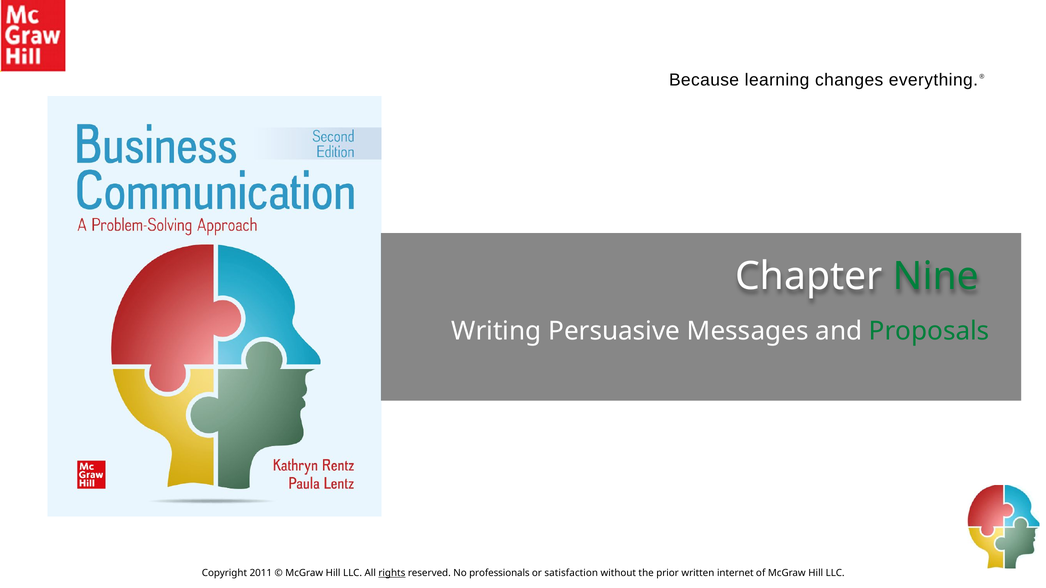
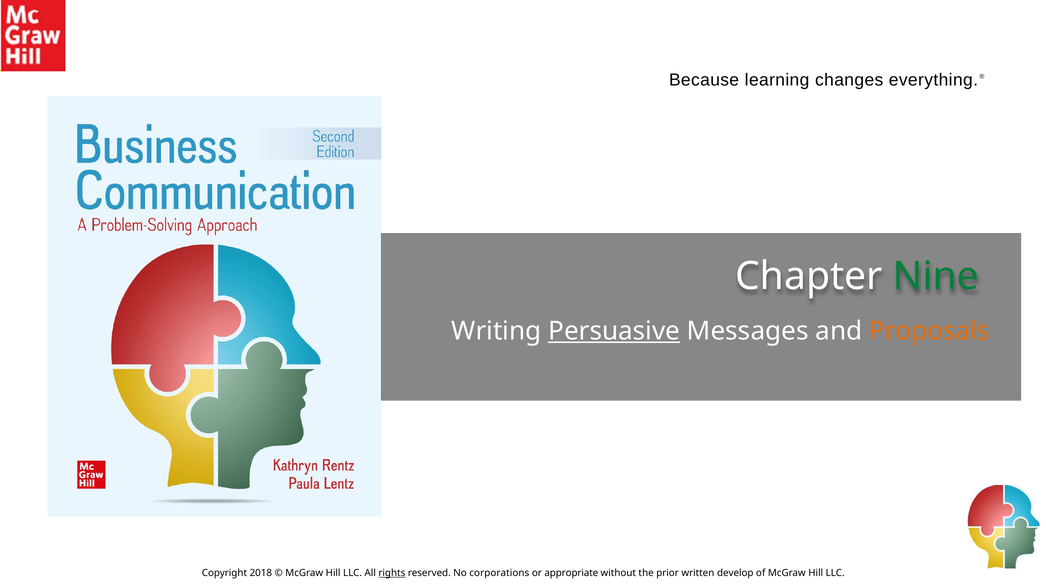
Persuasive underline: none -> present (614, 331)
Proposals colour: green -> orange (929, 331)
2011: 2011 -> 2018 (261, 573)
professionals: professionals -> corporations (499, 573)
satisfaction: satisfaction -> appropriate (571, 573)
internet: internet -> develop (735, 573)
